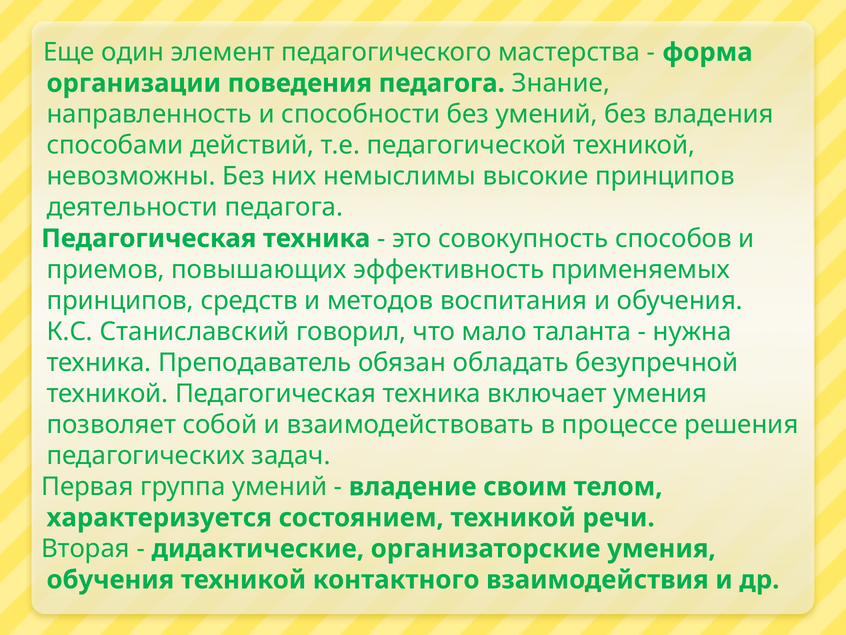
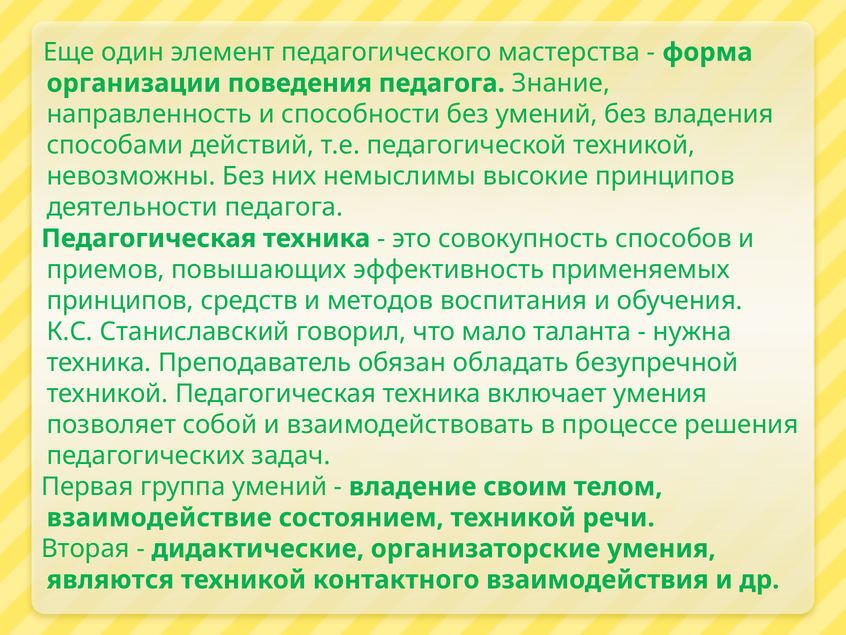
характеризуется: характеризуется -> взаимодействие (159, 517)
обучения: обучения -> являются (110, 579)
